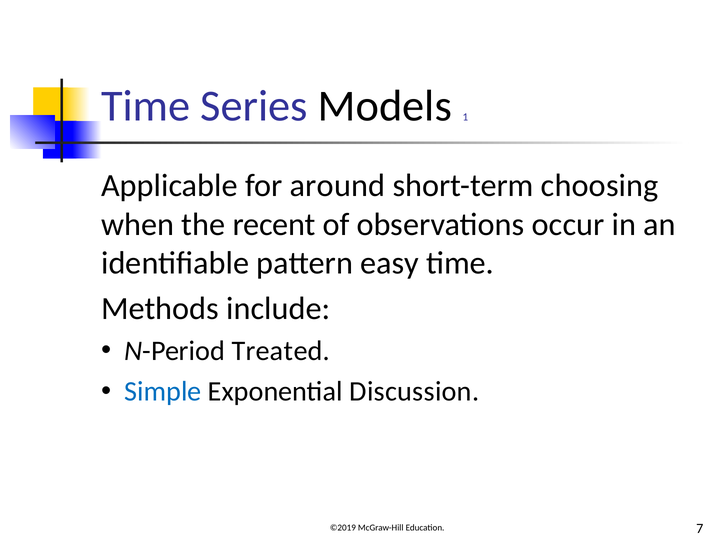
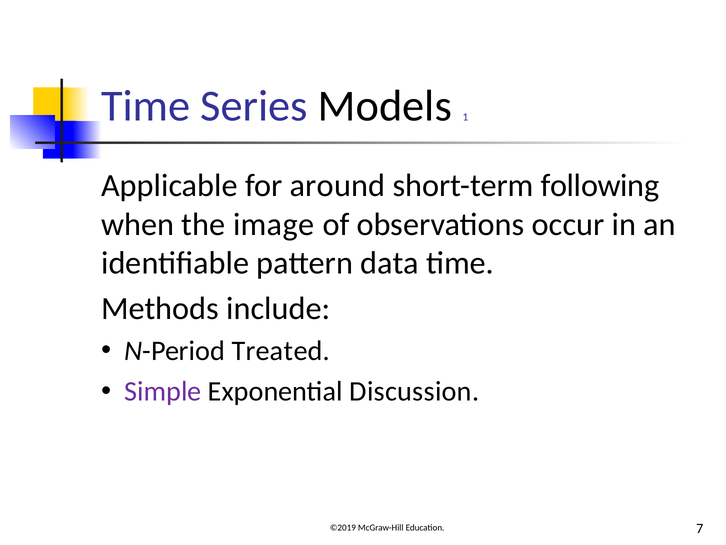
choosing: choosing -> following (600, 185)
recent: recent -> image (274, 224)
easy: easy -> data (390, 263)
Simple colour: blue -> purple (163, 391)
